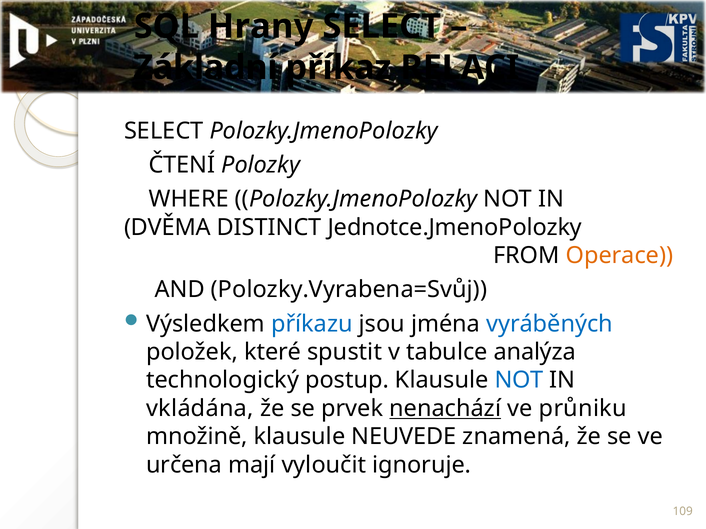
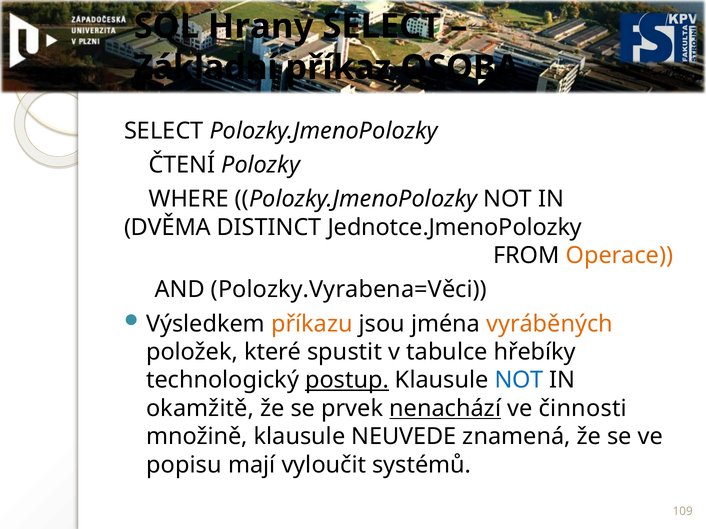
RELACI: RELACI -> OSOBA (460, 68)
Polozky.Vyrabena=Svůj: Polozky.Vyrabena=Svůj -> Polozky.Vyrabena=Věci (349, 290)
příkazu colour: blue -> orange (312, 324)
vyráběných colour: blue -> orange (550, 324)
analýza: analýza -> hřebíky (535, 352)
postup underline: none -> present (347, 381)
vkládána: vkládána -> okamžitě (200, 409)
průniku: průniku -> činnosti (583, 409)
určena: určena -> popisu (184, 465)
ignoruje: ignoruje -> systémů (422, 465)
